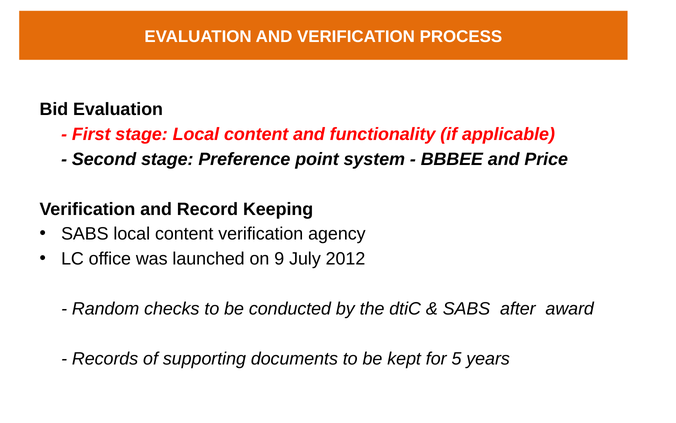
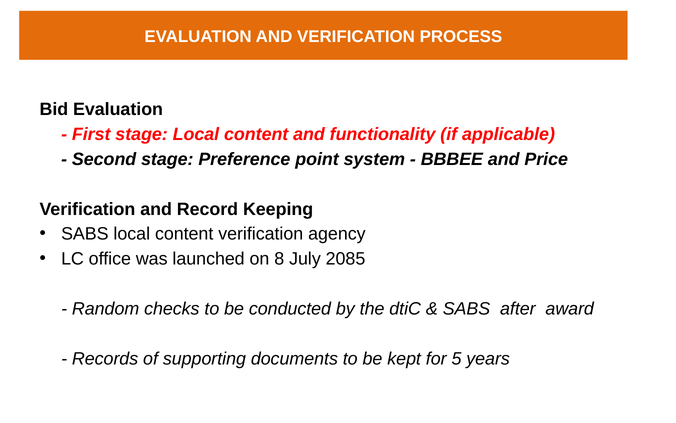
9: 9 -> 8 (279, 259)
2012: 2012 -> 2085 (345, 259)
